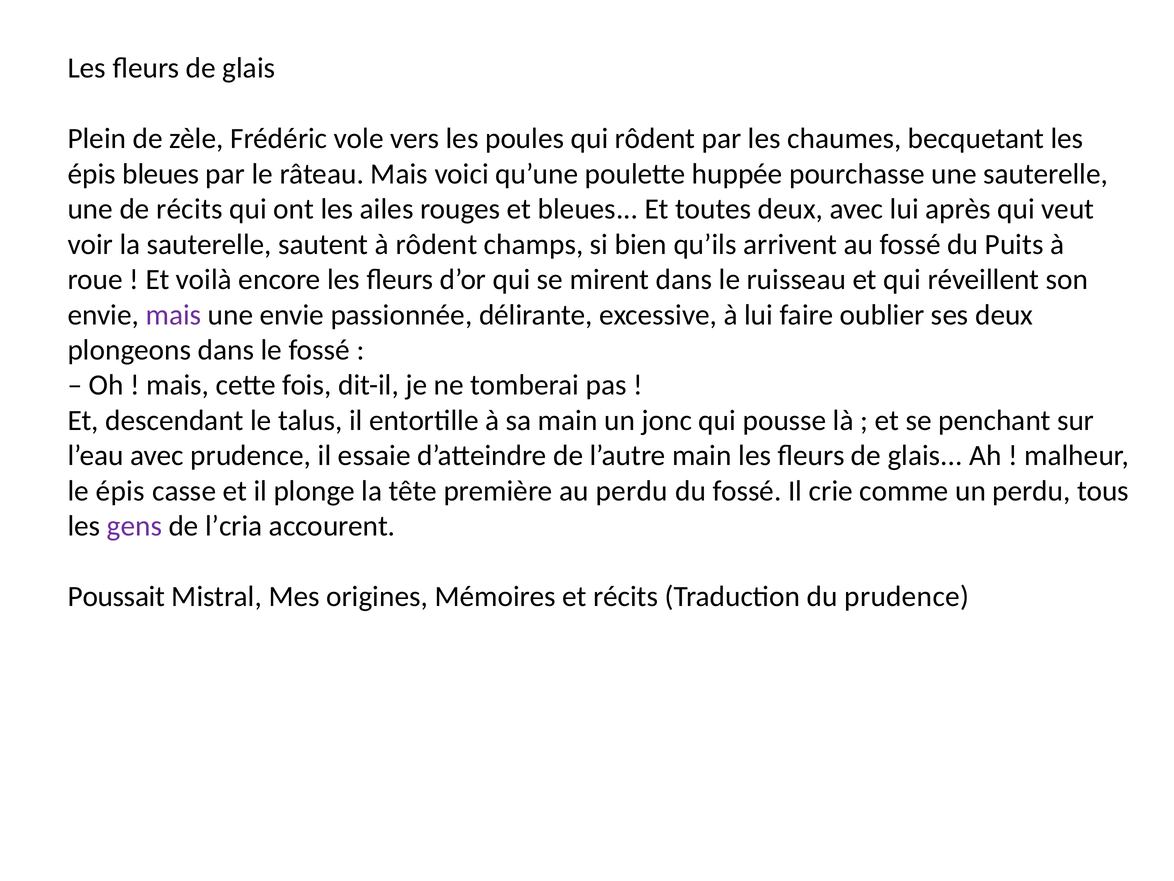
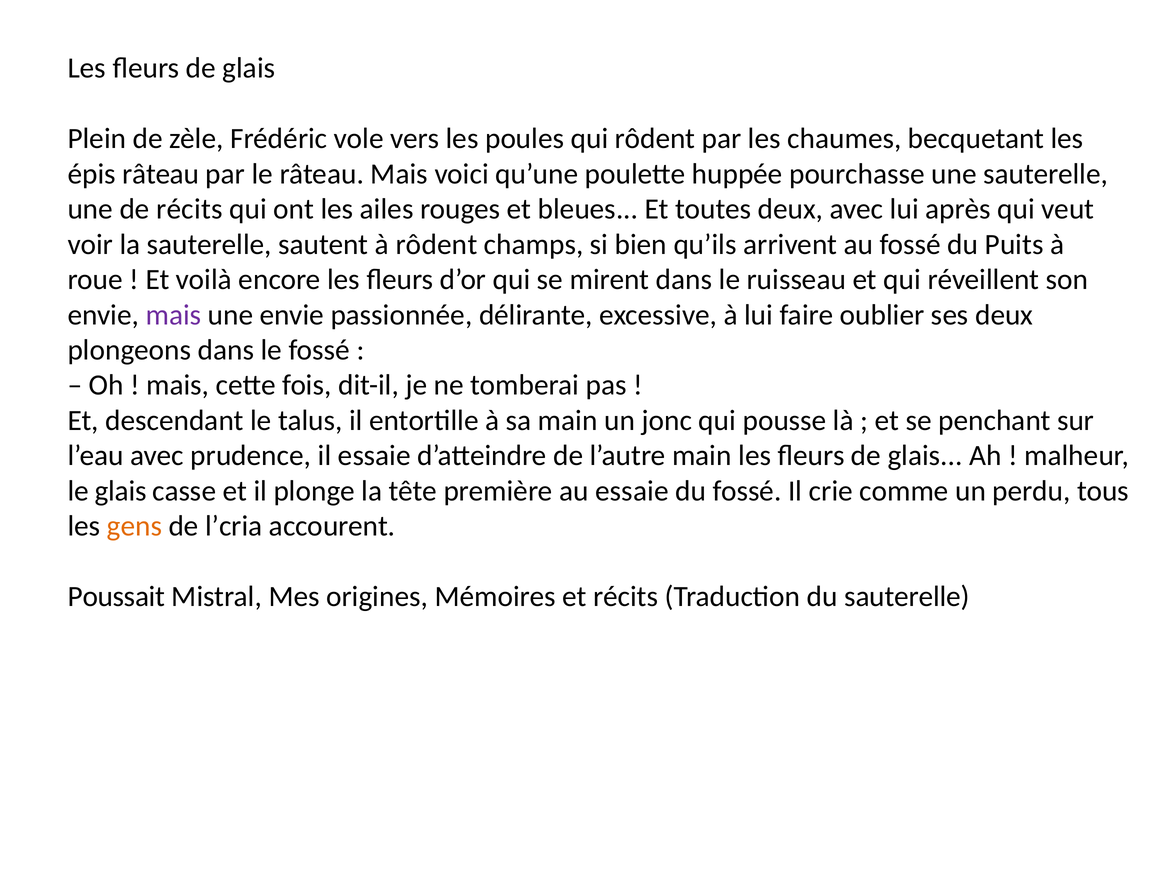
épis bleues: bleues -> râteau (161, 174)
le épis: épis -> glais (121, 491)
au perdu: perdu -> essaie (632, 491)
gens colour: purple -> orange (134, 526)
du prudence: prudence -> sauterelle (907, 596)
